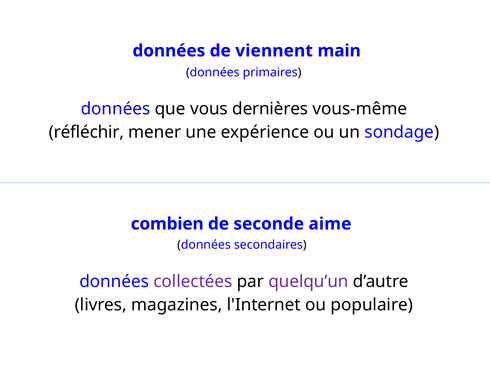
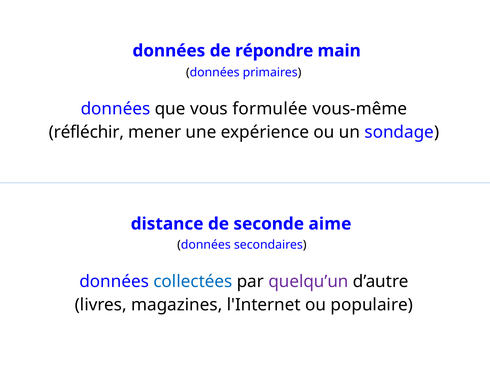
viennent: viennent -> répondre (274, 51)
dernières: dernières -> formulée (270, 109)
combien: combien -> distance (167, 224)
collectées colour: purple -> blue (193, 282)
